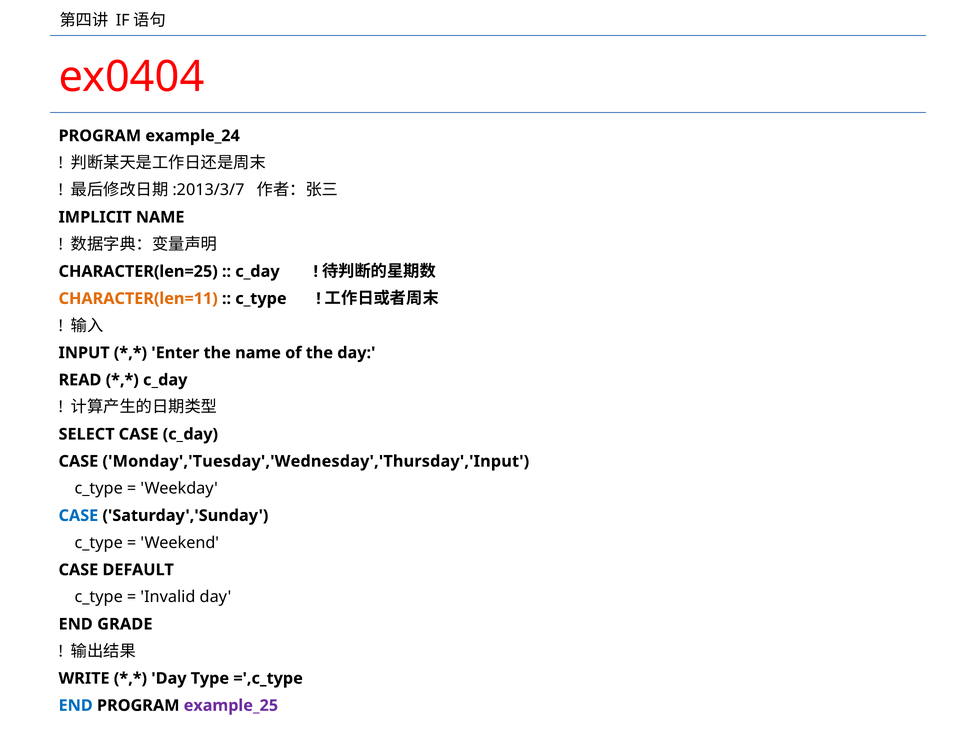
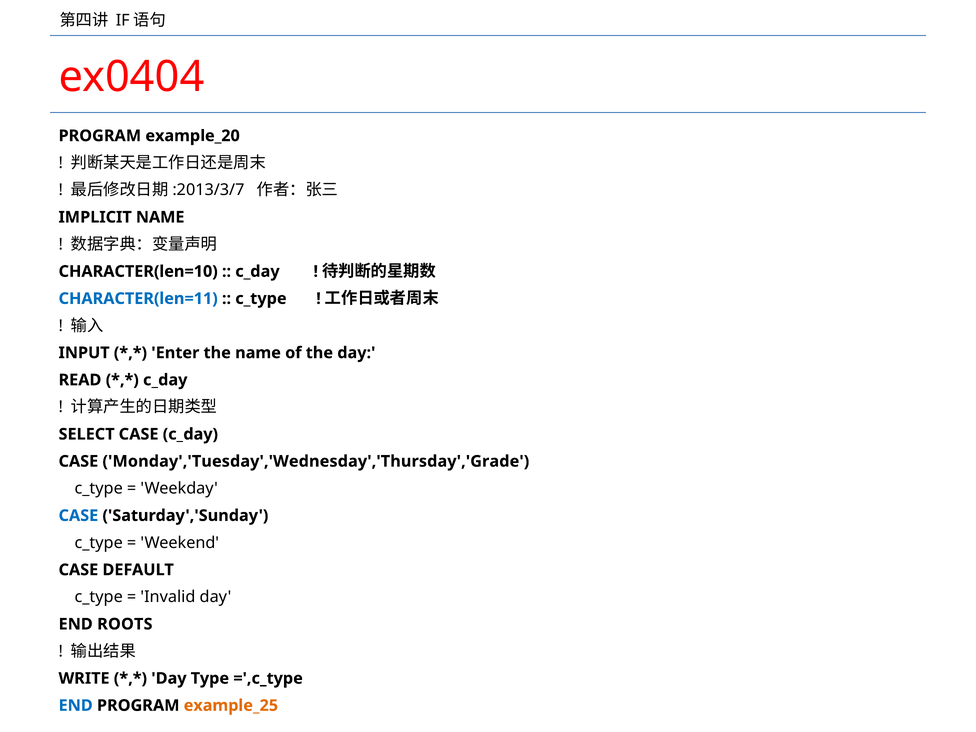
example_24: example_24 -> example_20 (193, 136)
CHARACTER(len=25: CHARACTER(len=25 -> CHARACTER(len=10 (138, 271)
CHARACTER(len=11 colour: orange -> blue (138, 299)
Monday','Tuesday','Wednesday','Thursday','Input: Monday','Tuesday','Wednesday','Thursday','Input -> Monday','Tuesday','Wednesday','Thursday','Grade (316, 461)
GRADE: GRADE -> ROOTS (125, 624)
example_25 colour: purple -> orange (231, 706)
